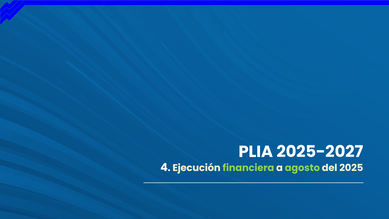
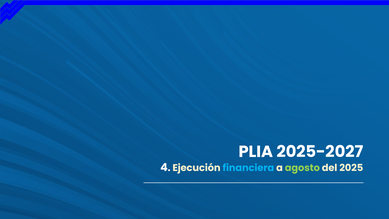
financiera colour: light green -> light blue (248, 168)
